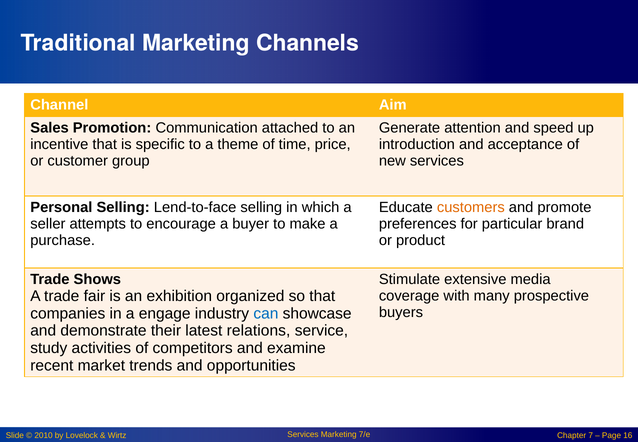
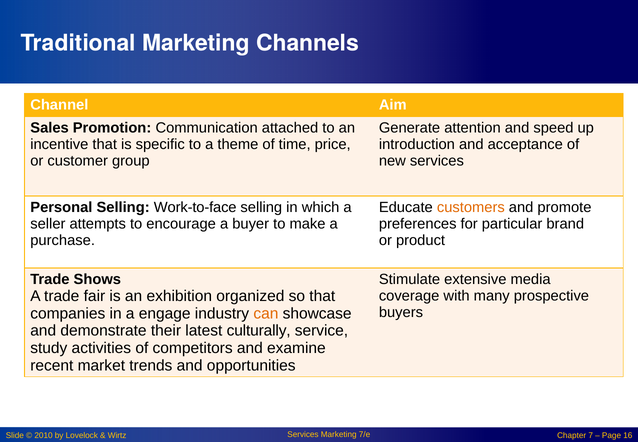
Lend-to-face: Lend-to-face -> Work-to-face (195, 207)
can colour: blue -> orange (266, 313)
relations: relations -> culturally (259, 331)
